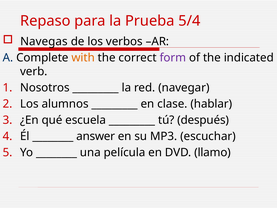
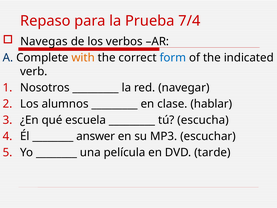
5/4: 5/4 -> 7/4 (189, 21)
form colour: purple -> blue (173, 58)
después: después -> escucha (203, 120)
llamo: llamo -> tarde (212, 152)
